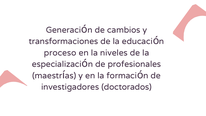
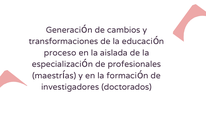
niveles: niveles -> aislada (114, 52)
